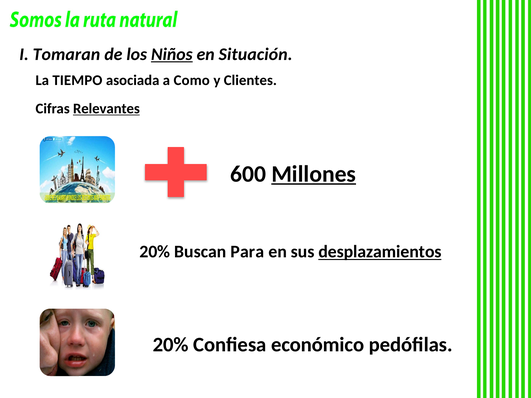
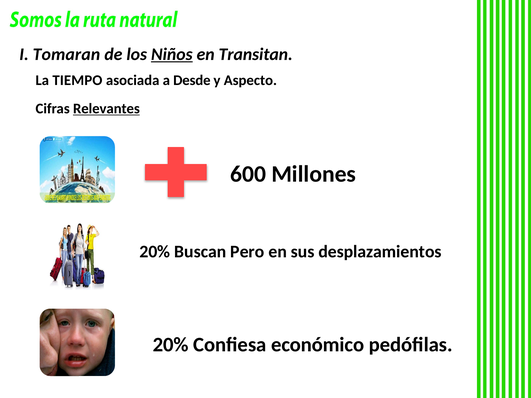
Situación: Situación -> Transitan (256, 54)
Como: Como -> Desde (192, 80)
Clientes: Clientes -> Aspecto (250, 80)
Millones underline: present -> none (314, 174)
Para: Para -> Pero (247, 252)
desplazamientos underline: present -> none (380, 252)
